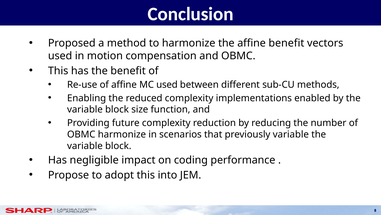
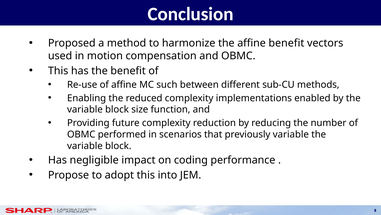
MC used: used -> such (167, 84)
OBMC harmonize: harmonize -> performed (122, 134)
